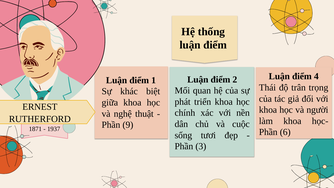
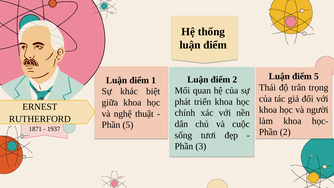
điểm 4: 4 -> 5 (316, 76)
Phần 9: 9 -> 5 (128, 125)
Phần 6: 6 -> 2 (285, 132)
